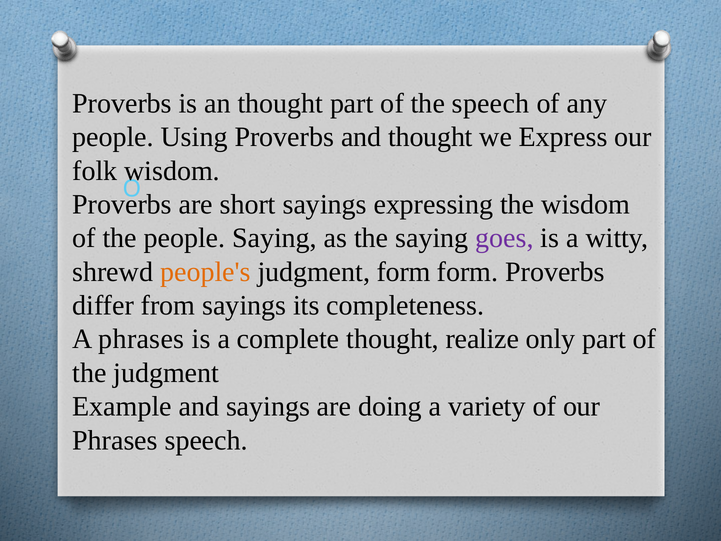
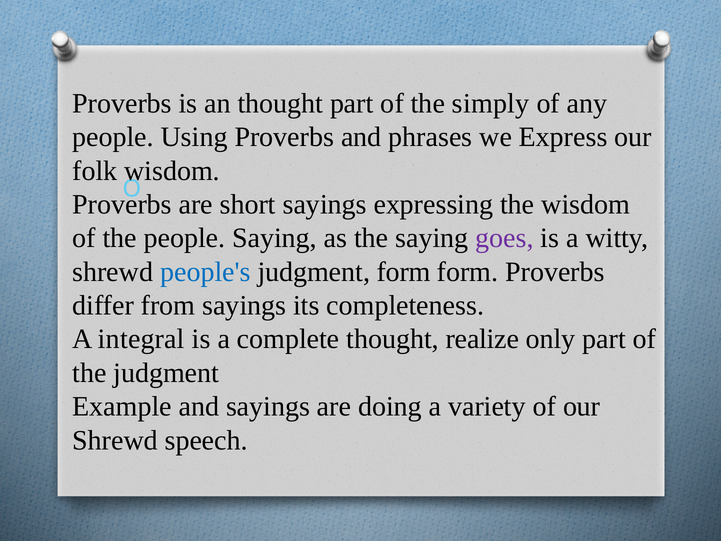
the speech: speech -> simply (491, 103)
and thought: thought -> phrases (430, 137)
people's colour: orange -> blue (205, 272)
A phrases: phrases -> integral (141, 339)
Phrases: Phrases -> Shrewd (115, 440)
